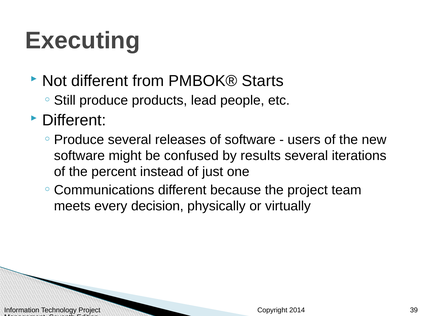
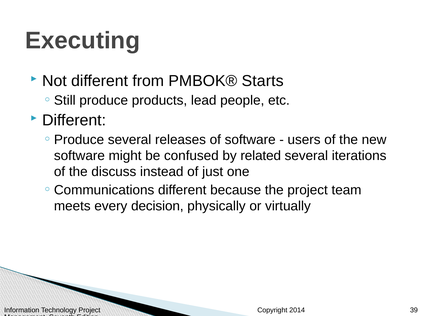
results: results -> related (261, 156)
percent: percent -> discuss (114, 172)
